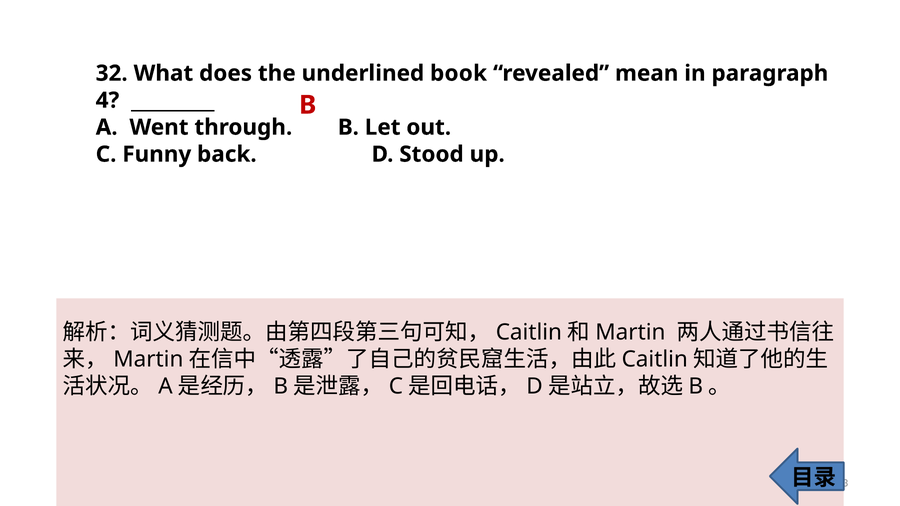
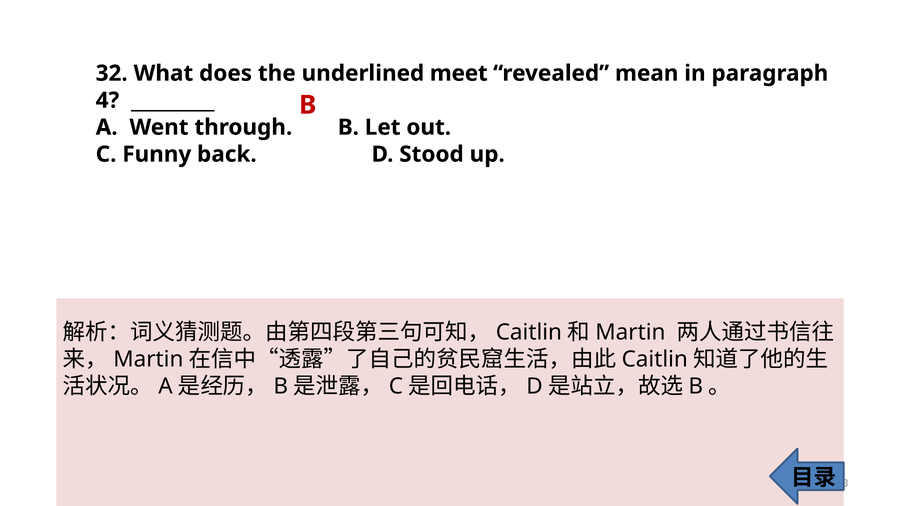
book: book -> meet (459, 73)
